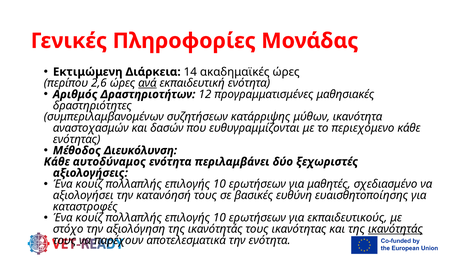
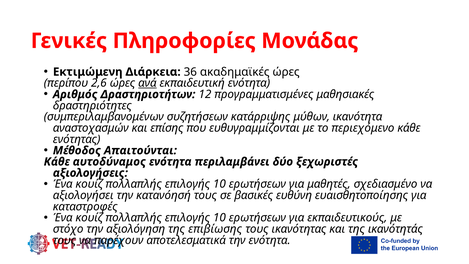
14: 14 -> 36 (190, 72)
δασών: δασών -> επίσης (167, 128)
Διευκόλυνση: Διευκόλυνση -> Απαιτούνται (140, 150)
αξιολόγηση της ικανότητάς: ικανότητάς -> επιβίωσης (215, 229)
ικανότητάς underline: present -> none (395, 229)
